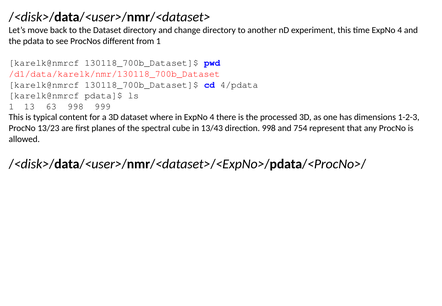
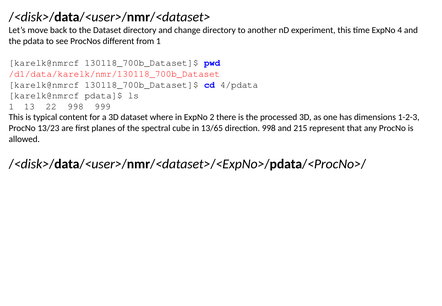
63: 63 -> 22 (51, 106)
in ExpNo 4: 4 -> 2 (212, 117)
13/43: 13/43 -> 13/65 (212, 128)
754: 754 -> 215 (300, 128)
